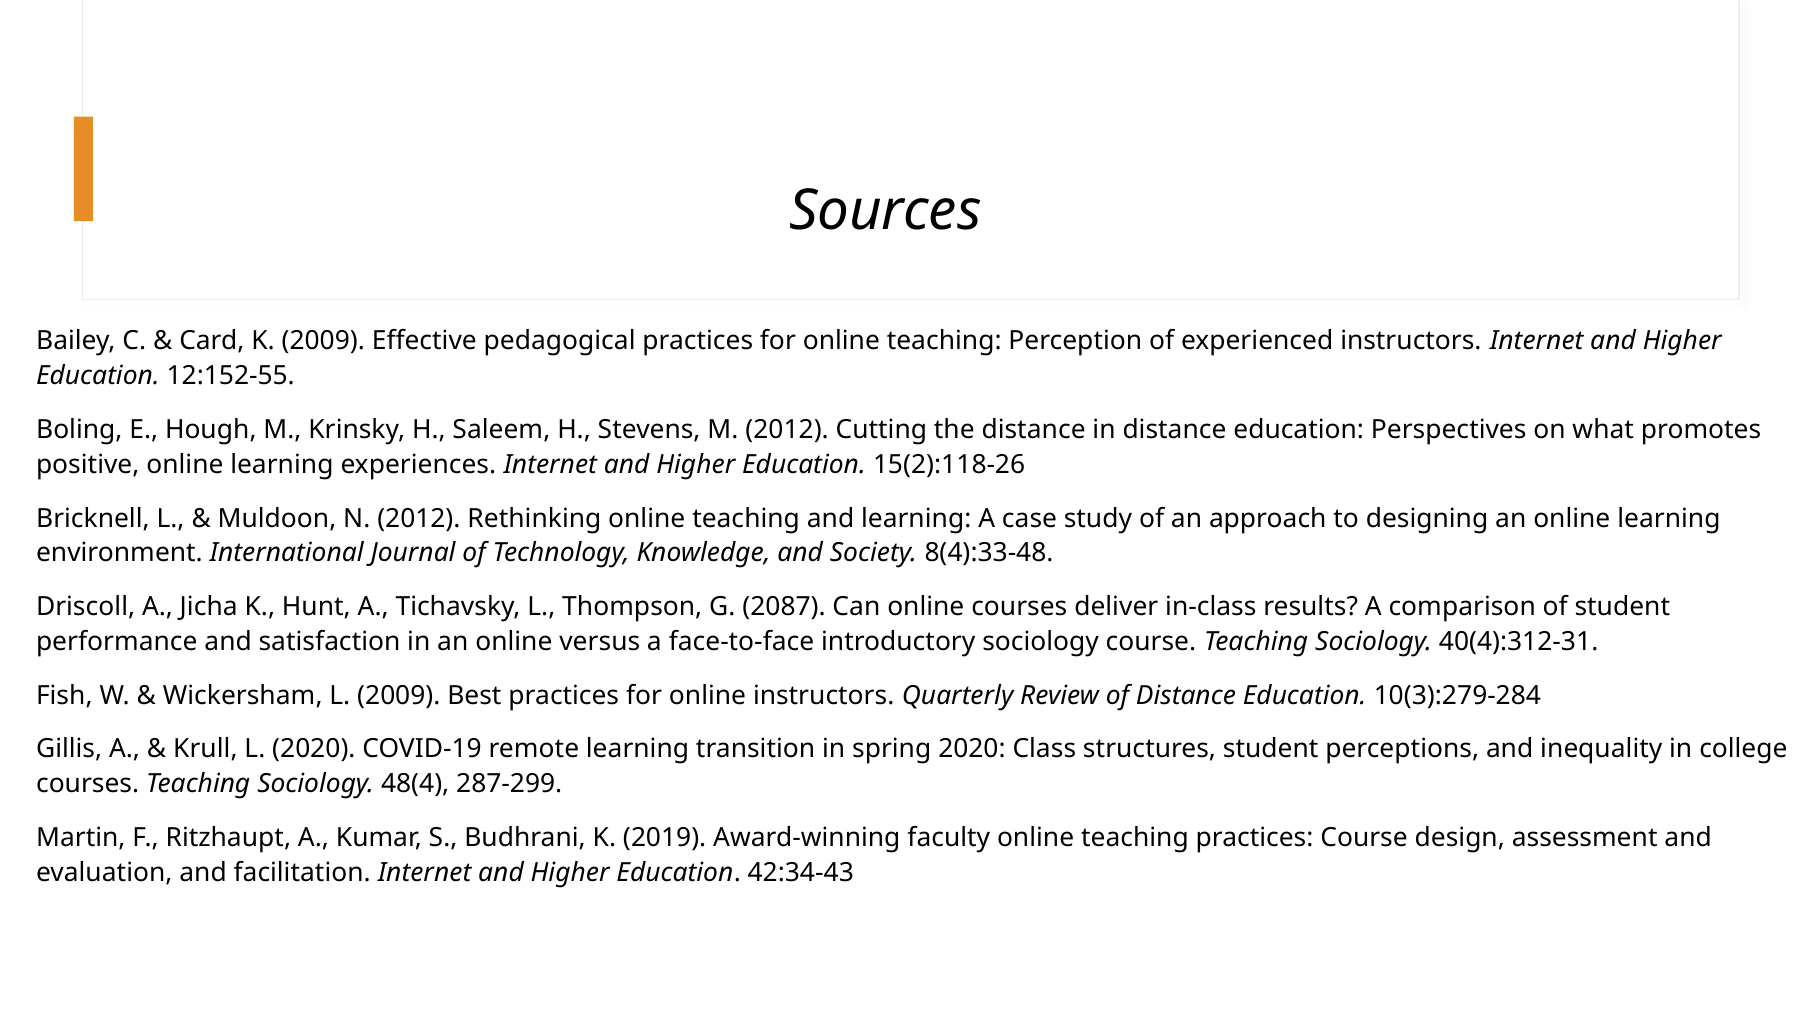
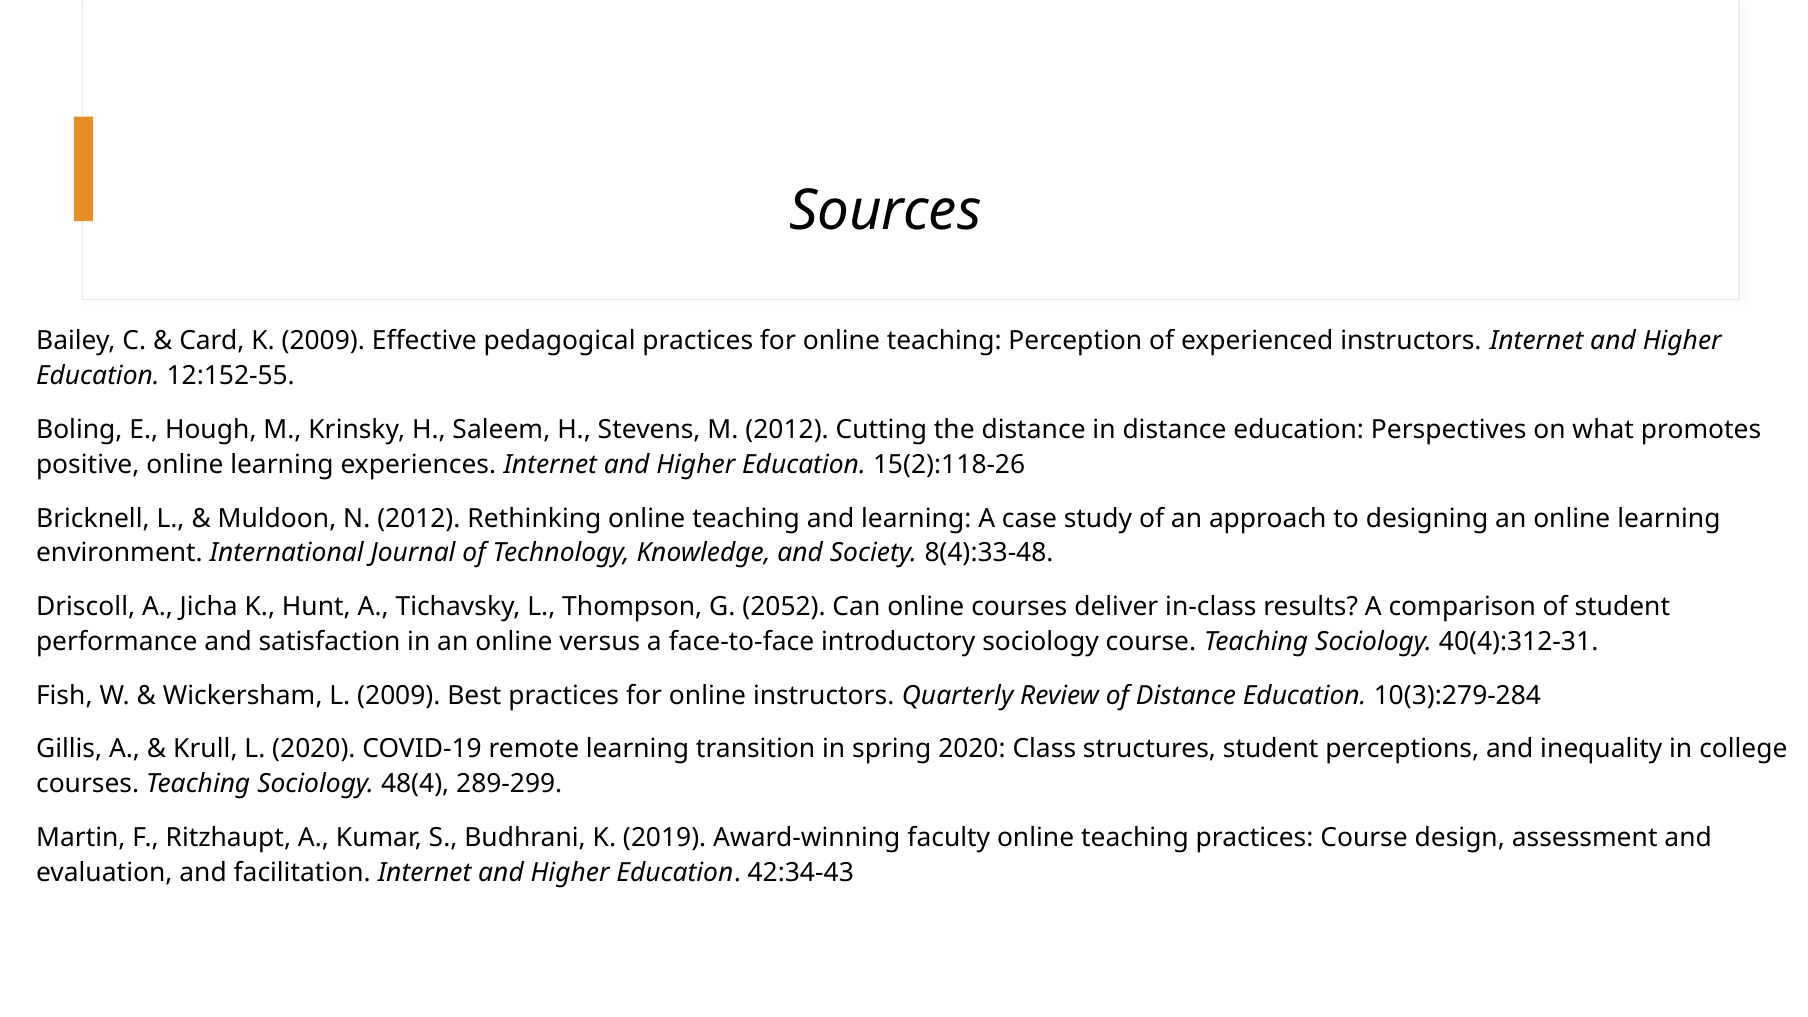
2087: 2087 -> 2052 (784, 607)
287-299: 287-299 -> 289-299 (509, 784)
